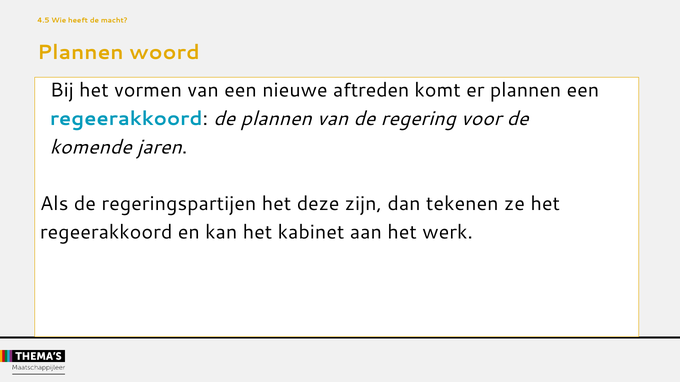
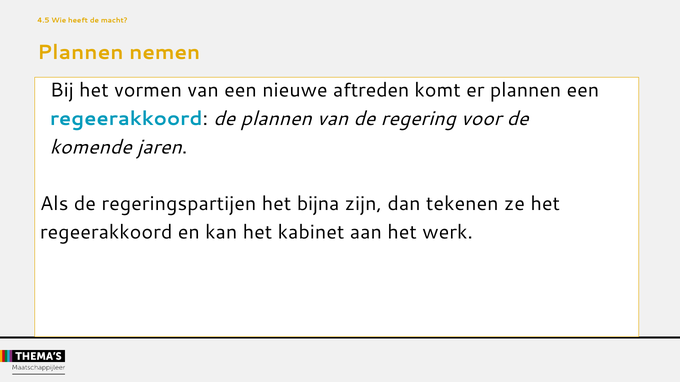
woord: woord -> nemen (165, 53)
deze: deze -> bijna (318, 204)
